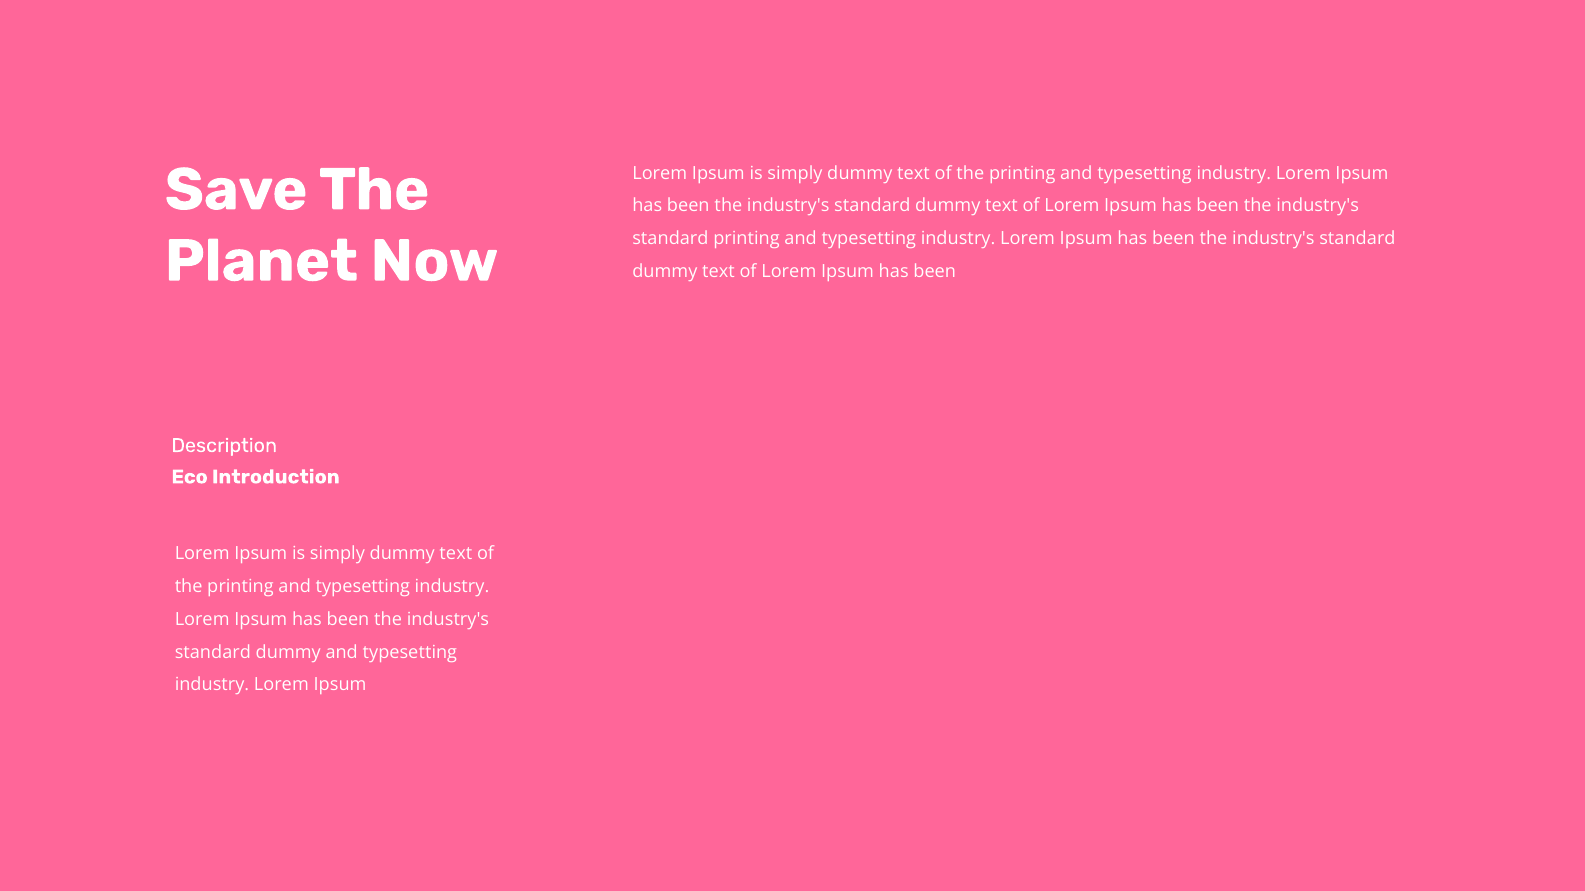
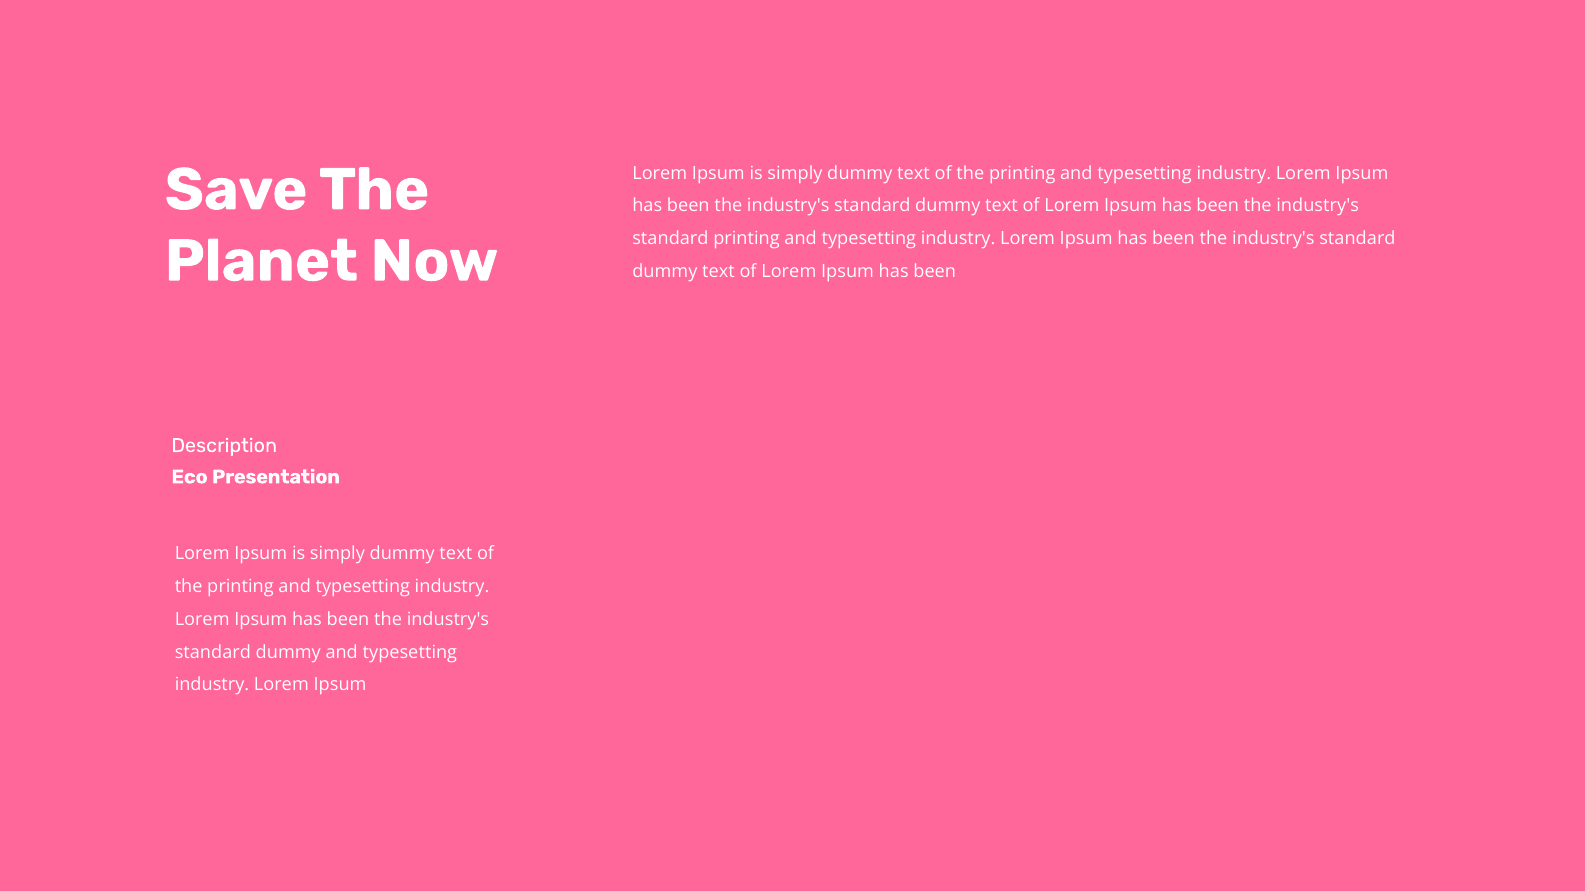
Introduction: Introduction -> Presentation (276, 477)
